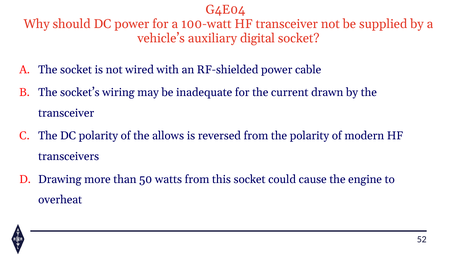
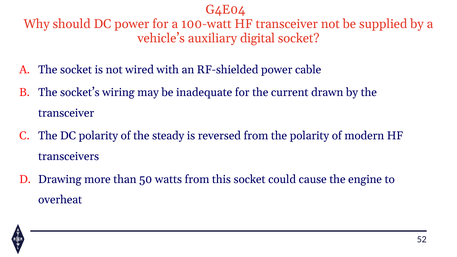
allows: allows -> steady (168, 136)
